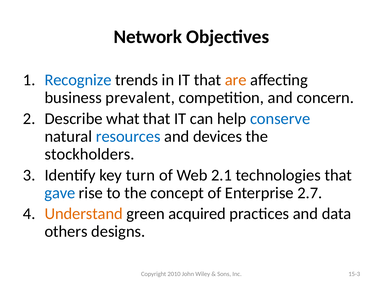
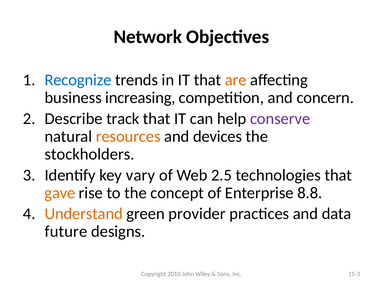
prevalent: prevalent -> increasing (140, 98)
what: what -> track (123, 119)
conserve colour: blue -> purple (280, 119)
resources colour: blue -> orange (128, 137)
turn: turn -> vary (140, 175)
2.1: 2.1 -> 2.5 (222, 175)
gave colour: blue -> orange (60, 193)
2.7: 2.7 -> 8.8 (310, 193)
acquired: acquired -> provider (197, 214)
others: others -> future (66, 232)
